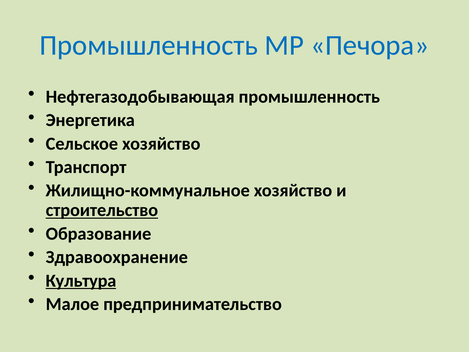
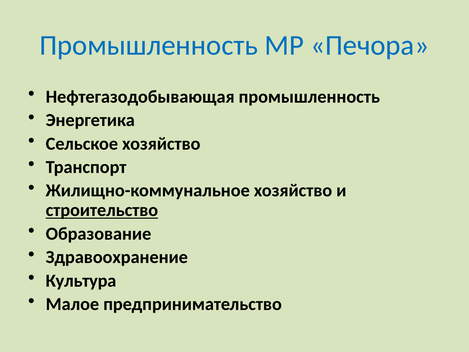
Культура underline: present -> none (81, 280)
